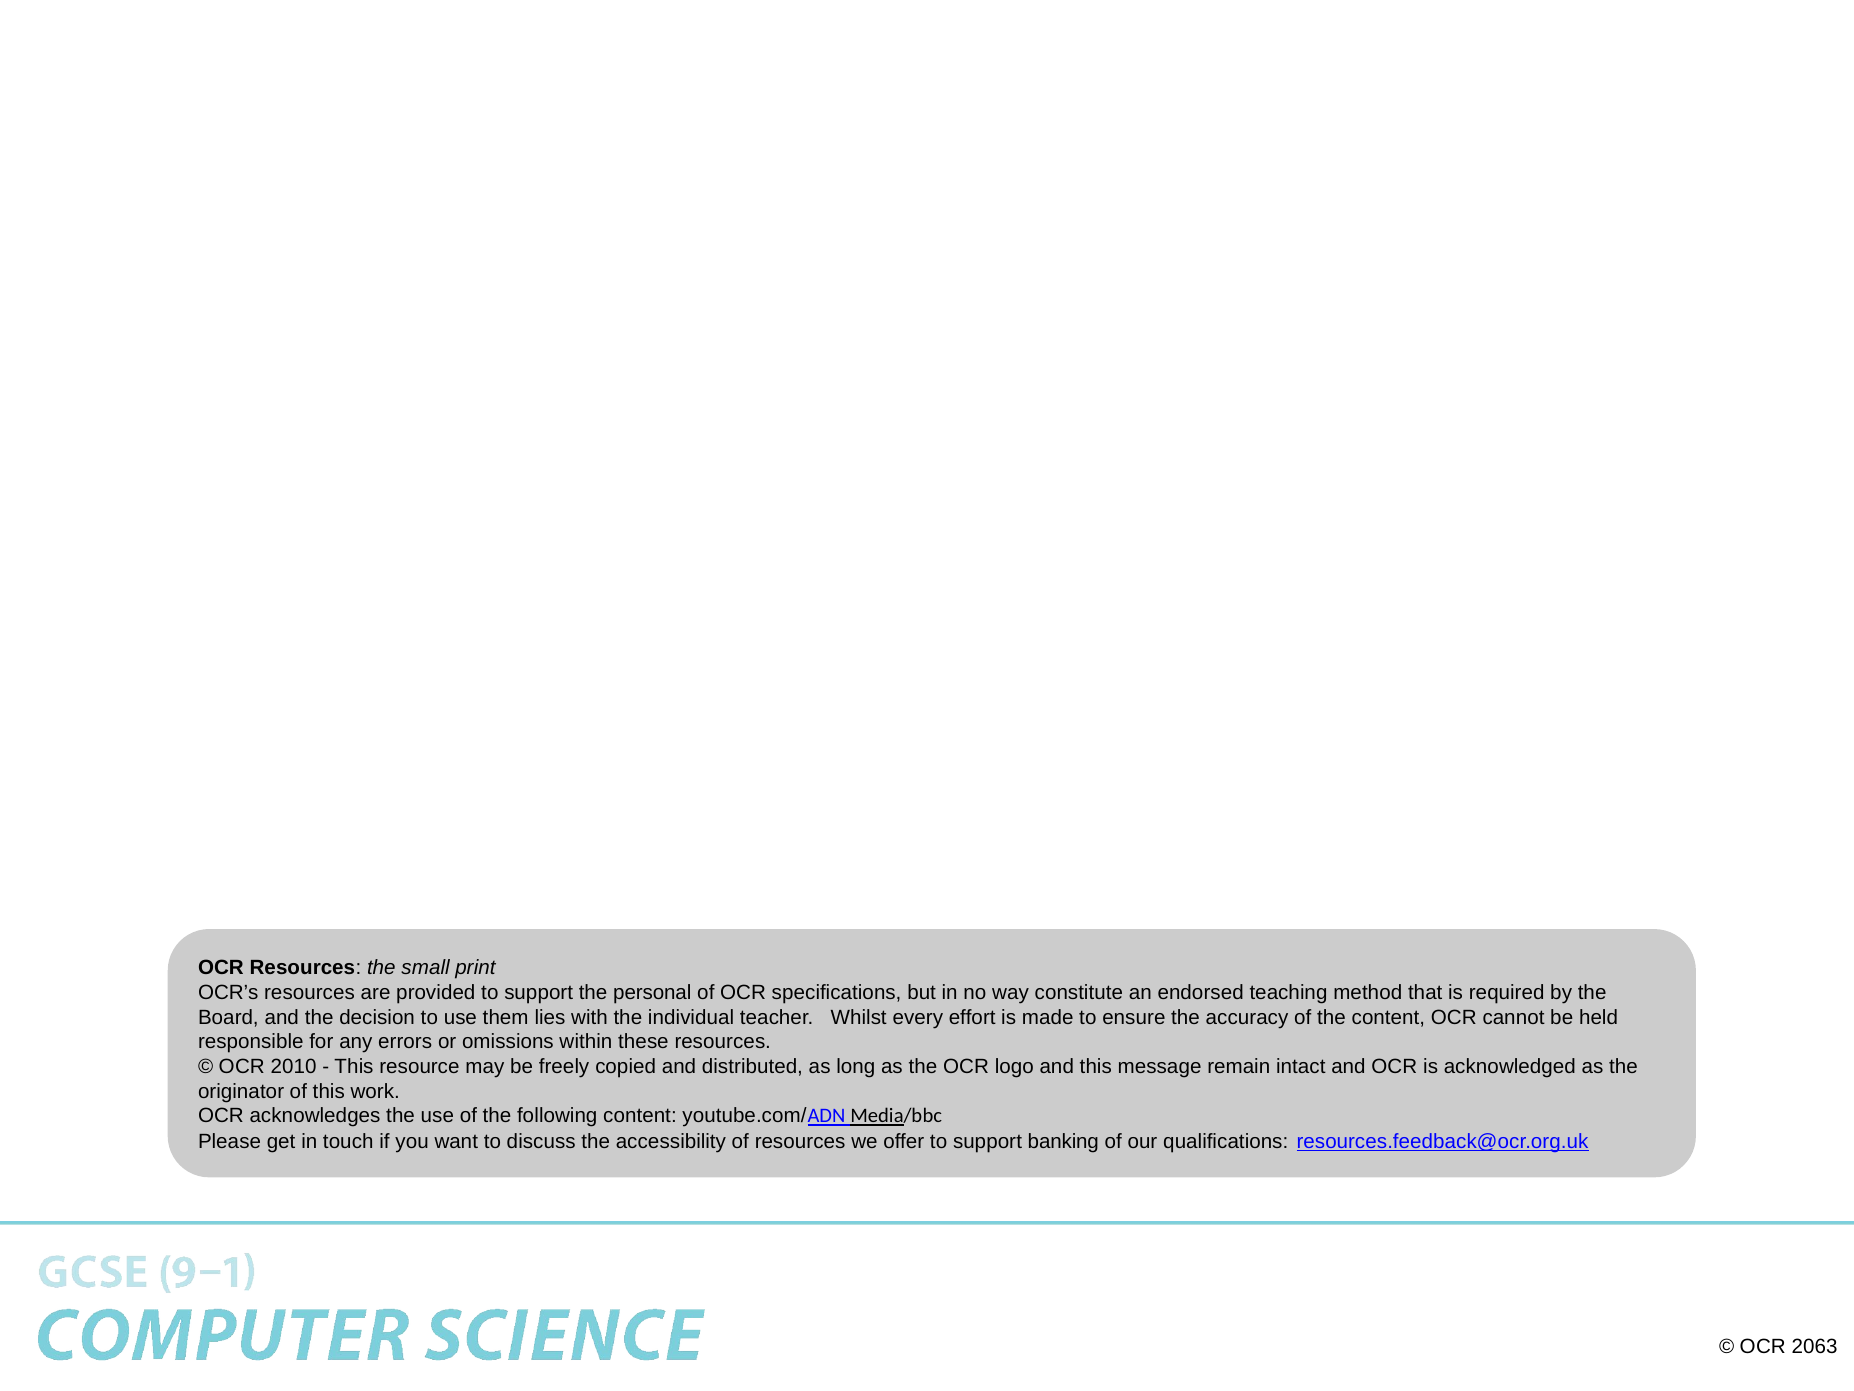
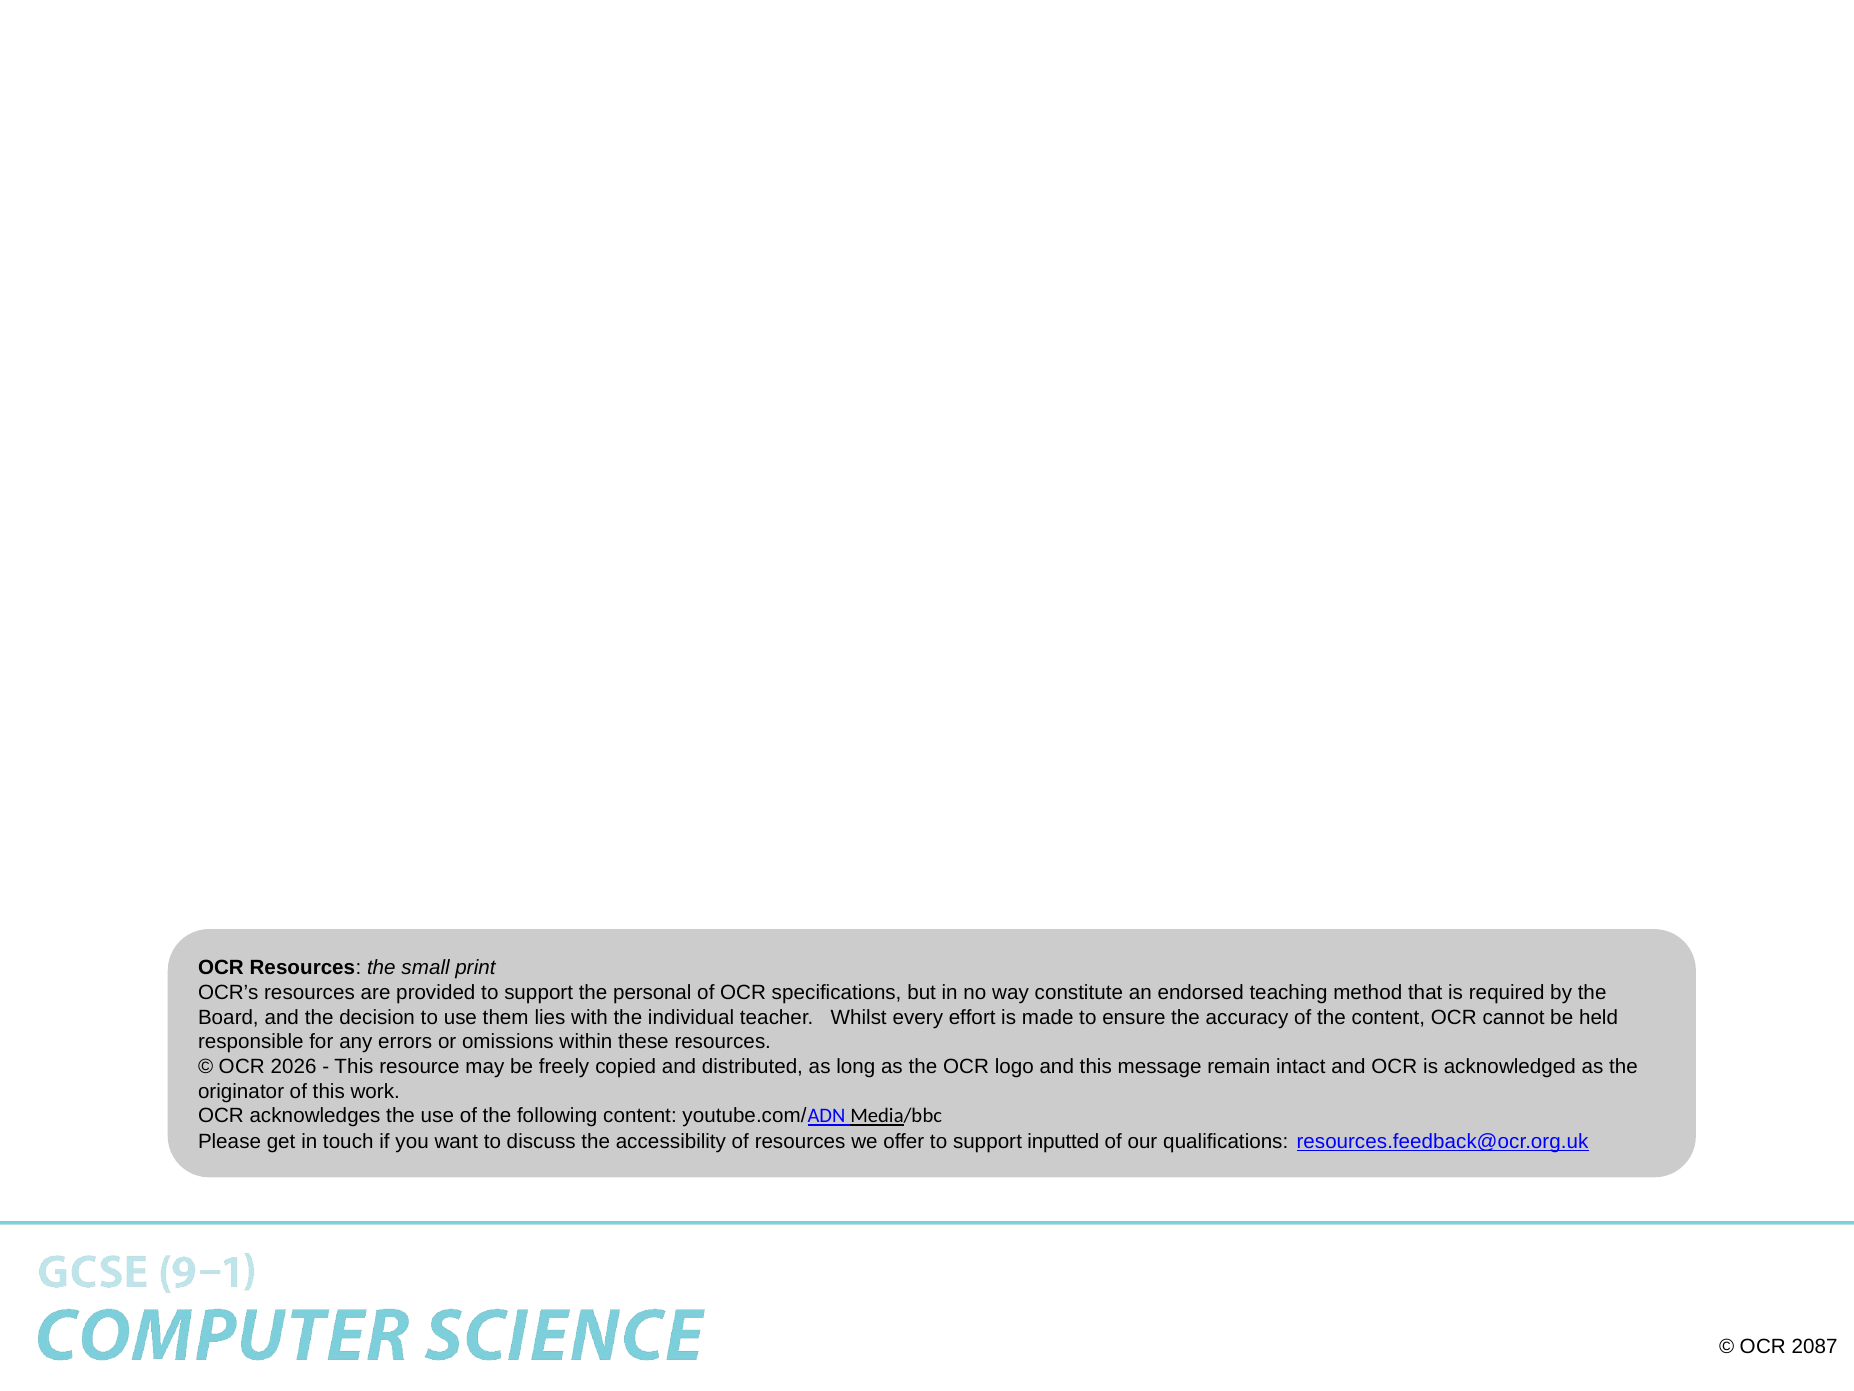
2010: 2010 -> 2026 (294, 1066)
banking: banking -> inputted (1063, 1141)
2063: 2063 -> 2087 (1815, 1346)
